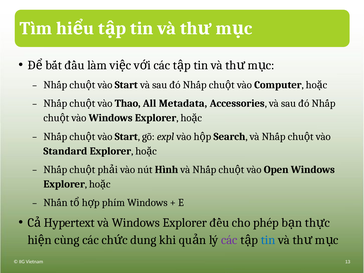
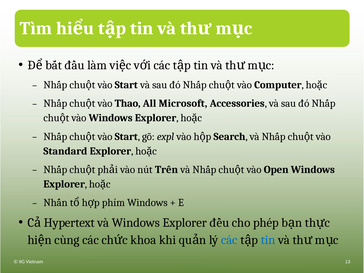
Metadata: Metadata -> Microsoft (183, 103)
Hình: Hình -> Trên (166, 170)
dung: dung -> khoa (143, 240)
các colour: purple -> blue (229, 240)
